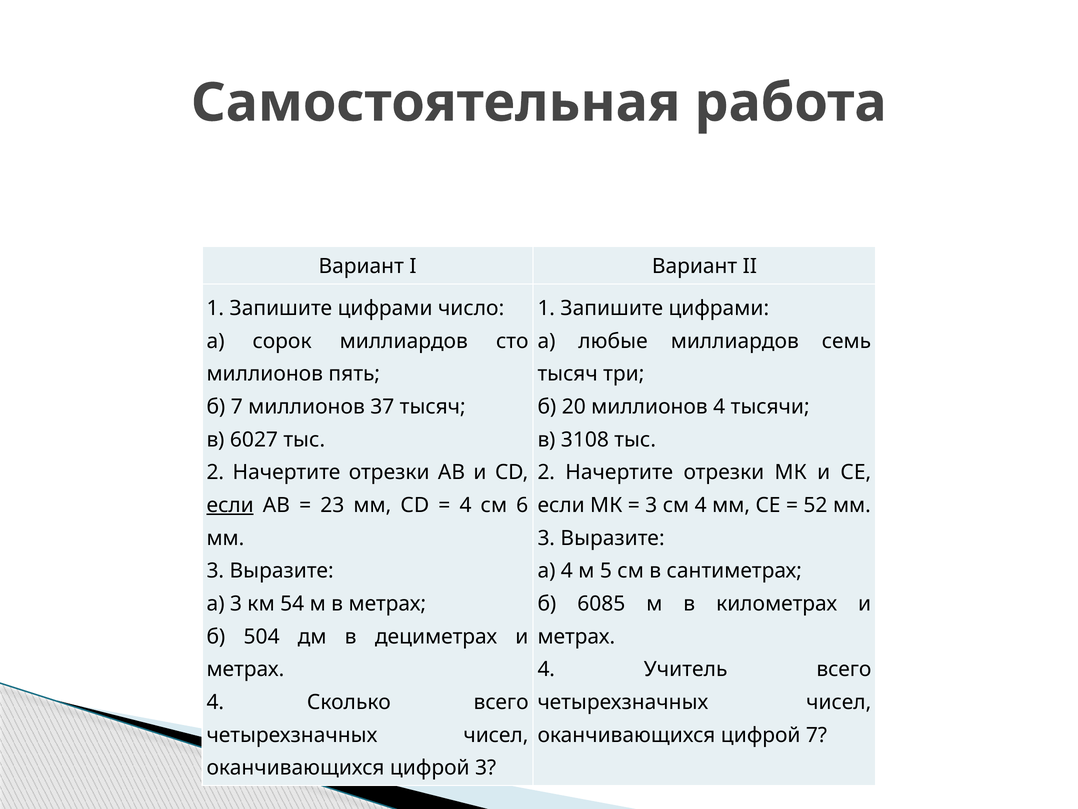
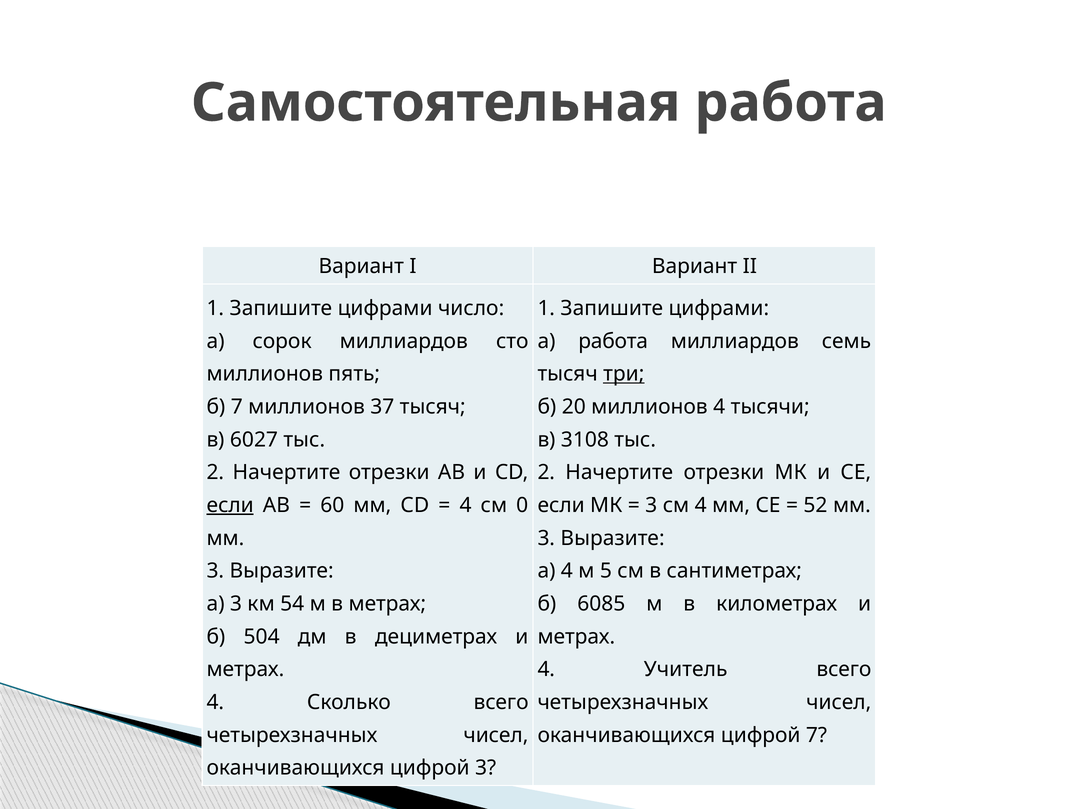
а любые: любые -> работа (613, 341)
три underline: none -> present (624, 374)
23: 23 -> 60 (332, 505)
6: 6 -> 0 (522, 505)
